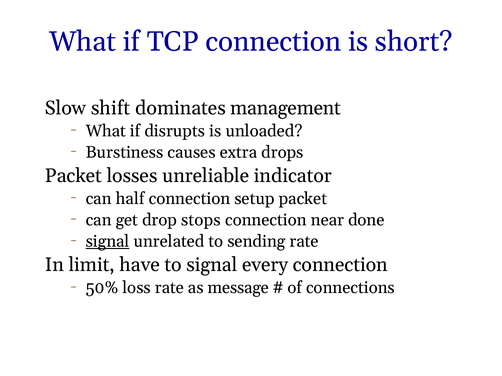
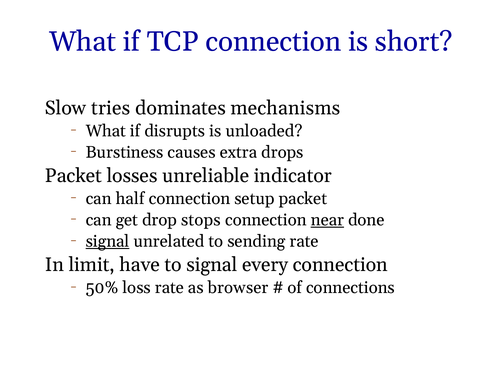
shift: shift -> tries (111, 108)
management: management -> mechanisms (285, 108)
near underline: none -> present (327, 220)
message: message -> browser (238, 288)
